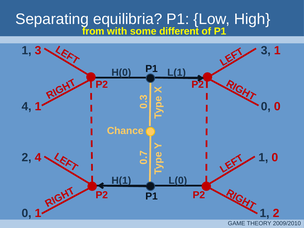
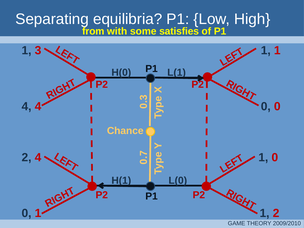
different: different -> satisfies (179, 31)
3: 3 -> 1 (266, 51)
4 1: 1 -> 4 (38, 106)
